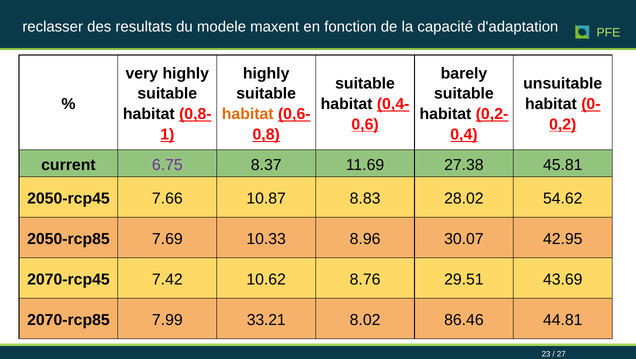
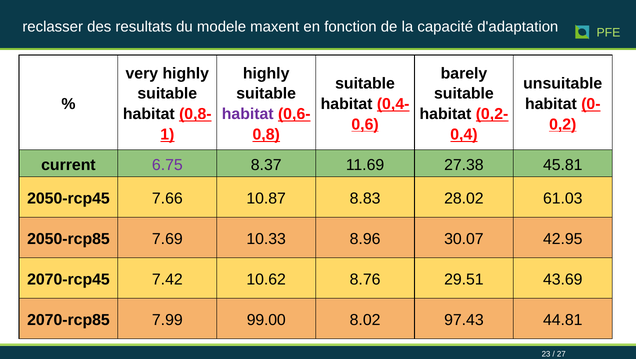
habitat colour: orange -> purple (248, 114)
54.62: 54.62 -> 61.03 (563, 198)
33.21: 33.21 -> 99.00 (266, 320)
86.46: 86.46 -> 97.43 (464, 320)
